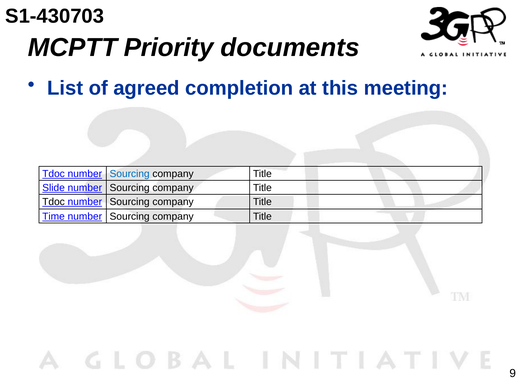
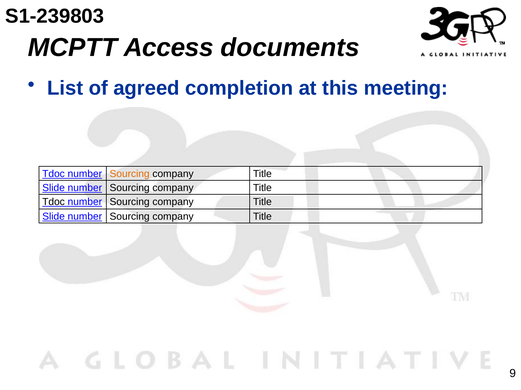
S1-430703: S1-430703 -> S1-239803 (55, 16)
Priority: Priority -> Access (169, 48)
Sourcing colour: blue -> orange (130, 174)
Time: Time -> Slide (54, 217)
